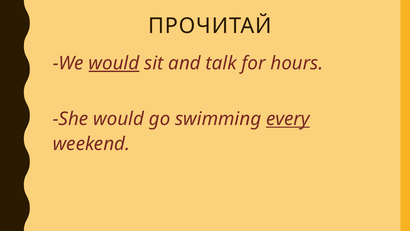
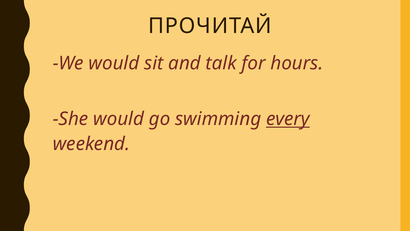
would underline: present -> none (114, 63)
